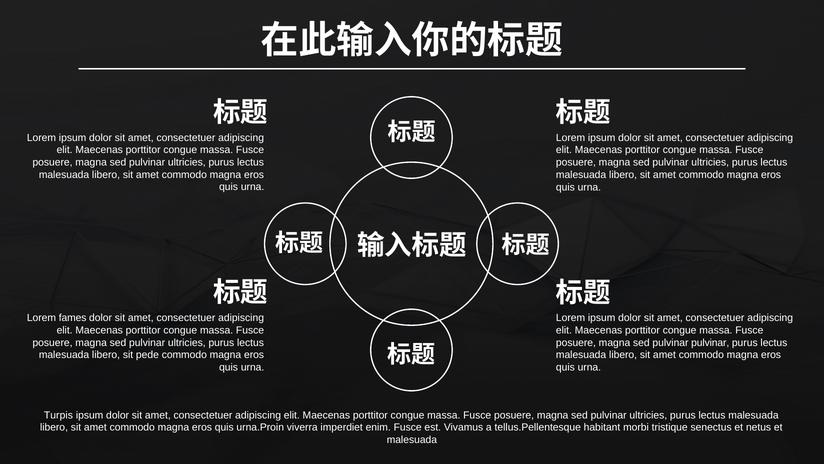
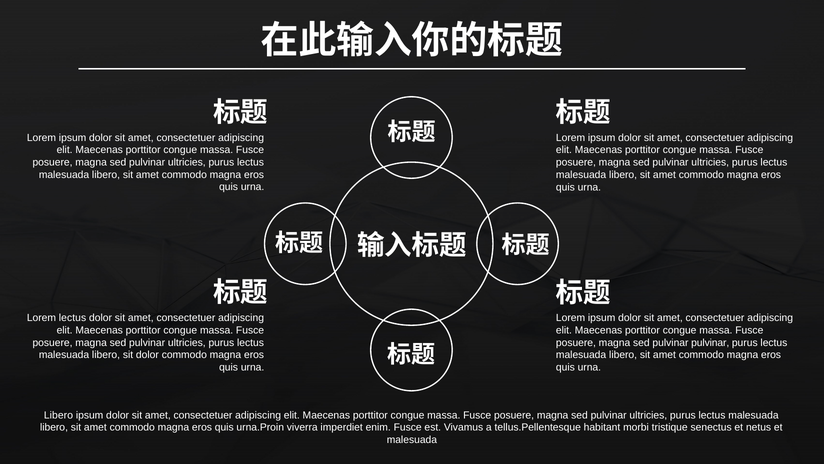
Lorem fames: fames -> lectus (73, 318)
sit pede: pede -> dolor (147, 355)
Turpis: Turpis -> Libero (58, 415)
